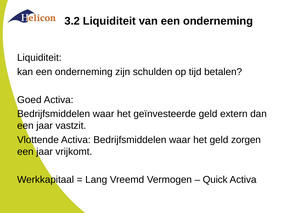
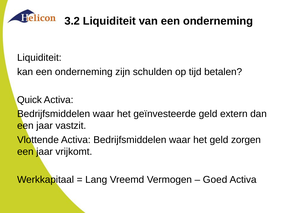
Goed: Goed -> Quick (29, 100)
Quick: Quick -> Goed (215, 180)
